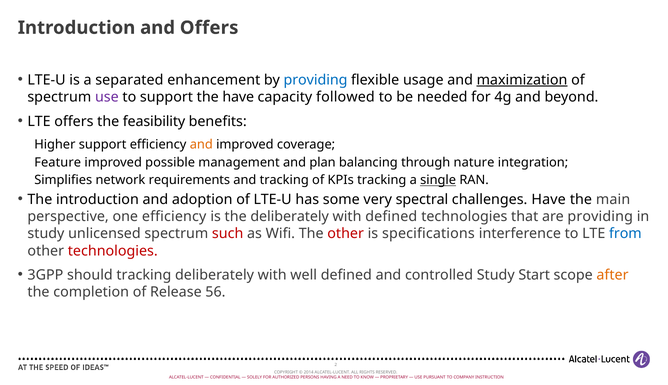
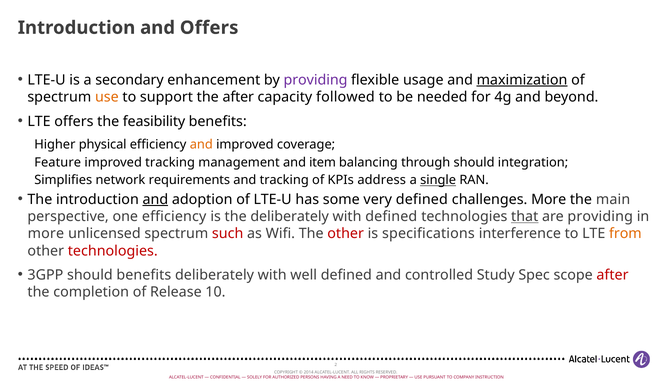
separated: separated -> secondary (129, 80)
providing colour: blue -> purple (315, 80)
use colour: purple -> orange (107, 97)
the have: have -> after (238, 97)
Higher support: support -> physical (103, 144)
improved possible: possible -> tracking (170, 162)
plan: plan -> item (323, 162)
through nature: nature -> should (474, 162)
KPIs tracking: tracking -> address (382, 180)
and underline: none -> present (155, 200)
very spectral: spectral -> defined (422, 200)
challenges Have: Have -> More (549, 200)
that underline: none -> present (525, 217)
study: study -> more (46, 234)
from colour: blue -> orange (625, 234)
should tracking: tracking -> benefits (144, 275)
Start: Start -> Spec (534, 275)
after colour: orange -> red (613, 275)
56: 56 -> 10 (215, 292)
